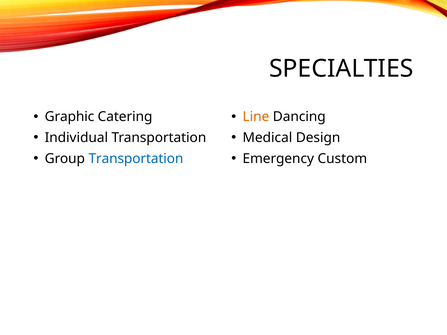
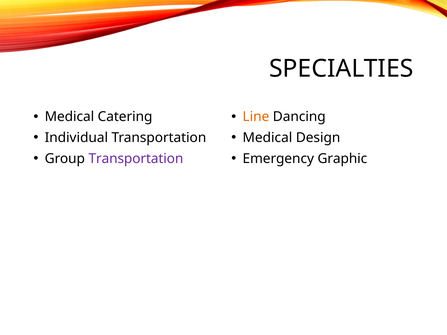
Graphic: Graphic -> Medical (69, 117)
Transportation colour: blue -> purple (136, 159)
Custom: Custom -> Graphic (342, 159)
